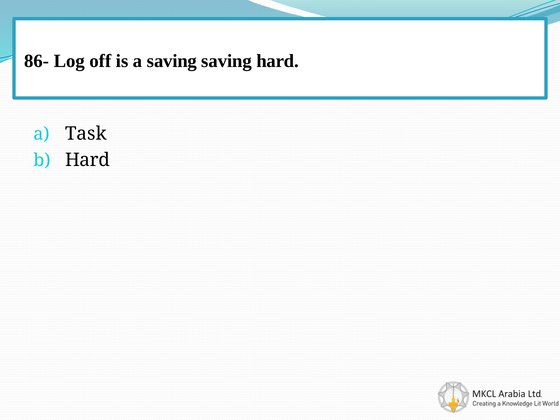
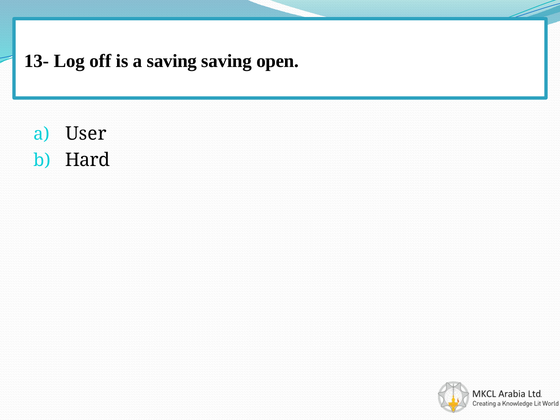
86-: 86- -> 13- (37, 61)
saving hard: hard -> open (278, 61)
Task: Task -> User (86, 134)
